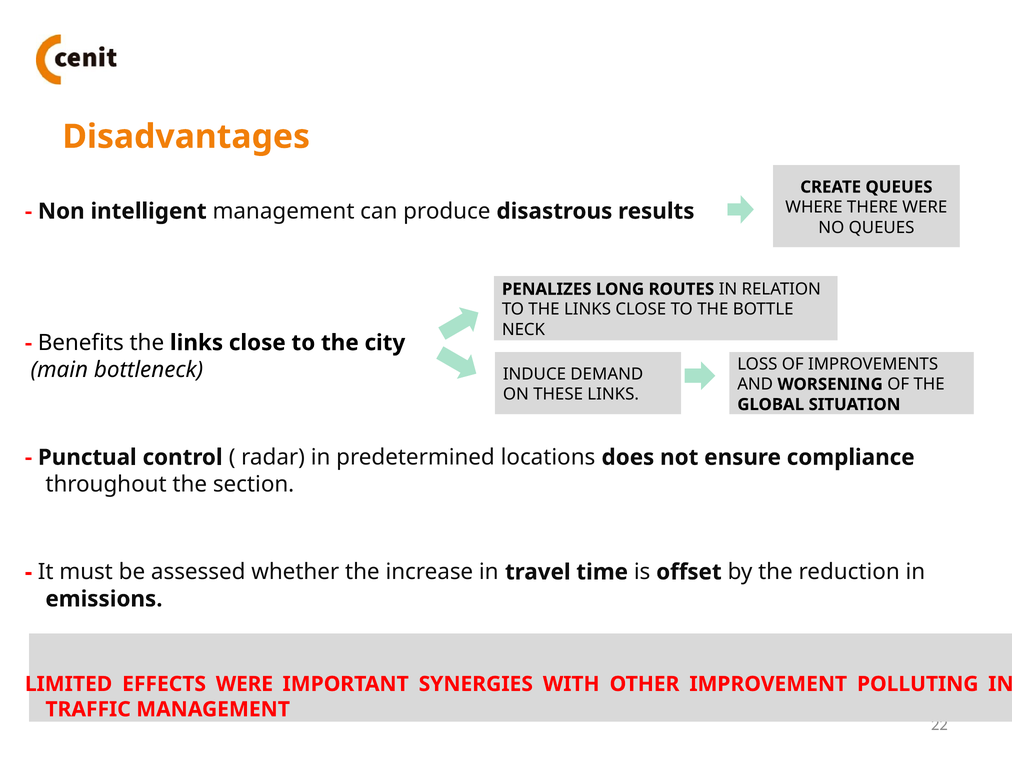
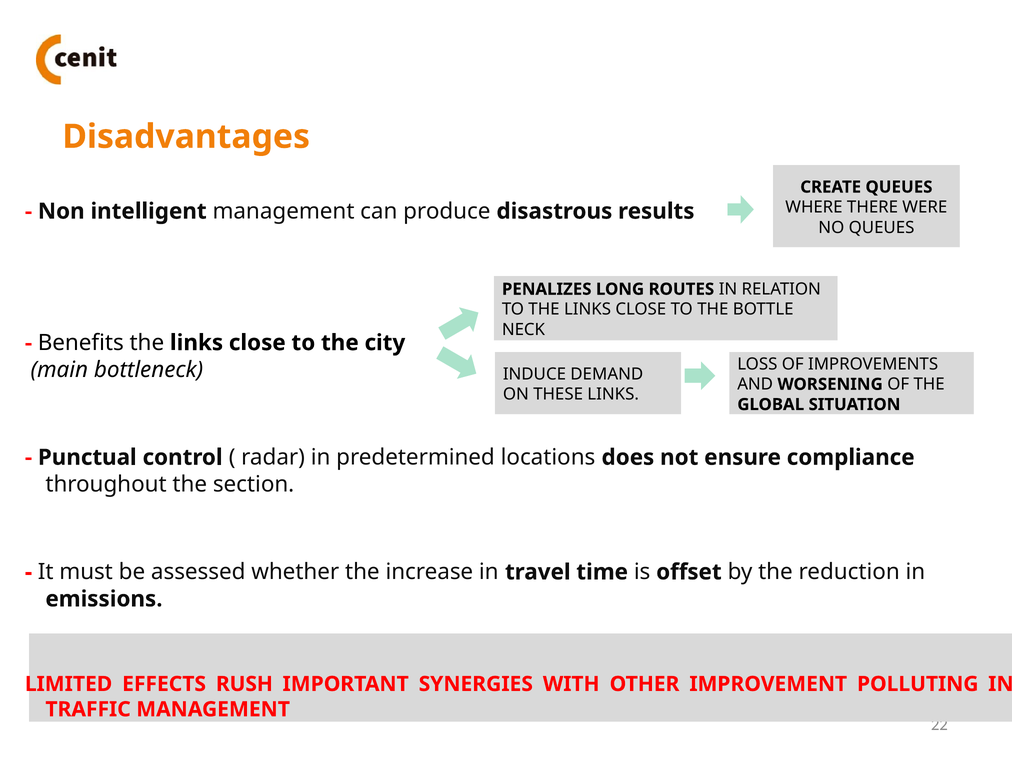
EFFECTS WERE: WERE -> RUSH (244, 684)
